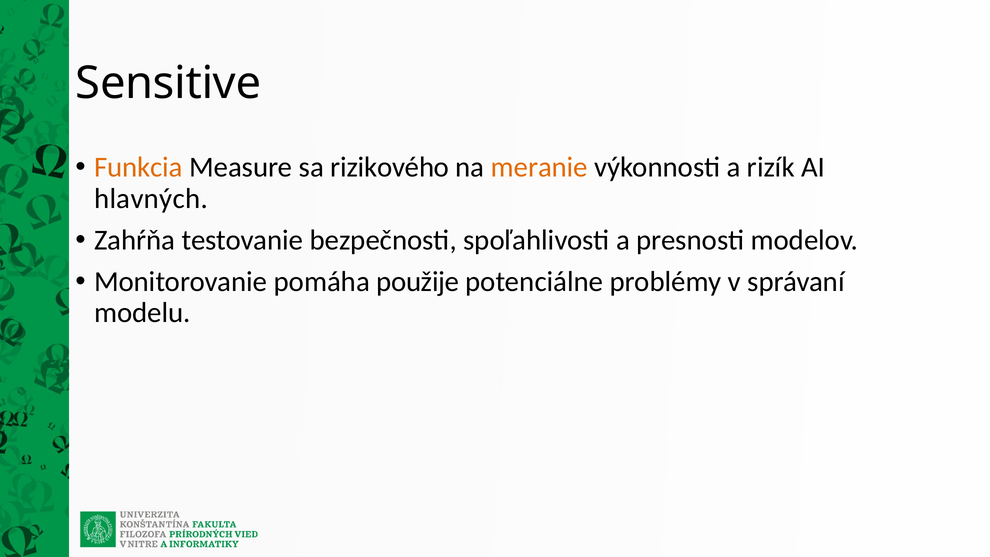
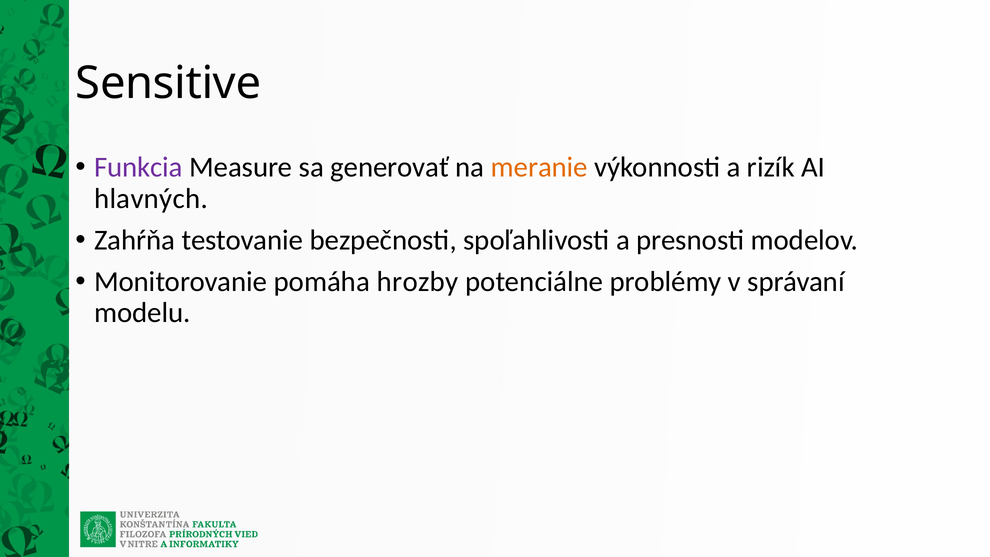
Funkcia colour: orange -> purple (138, 167)
rizikového: rizikového -> generovať (390, 167)
použije: použije -> hrozby (417, 282)
